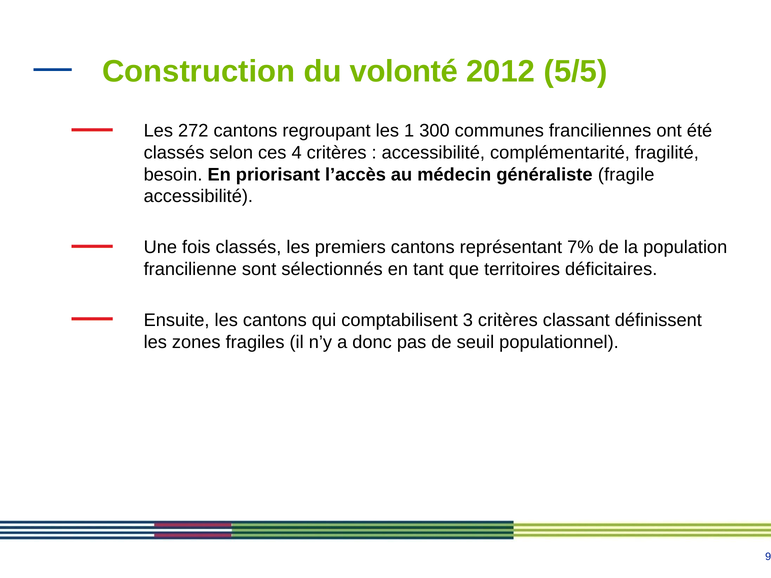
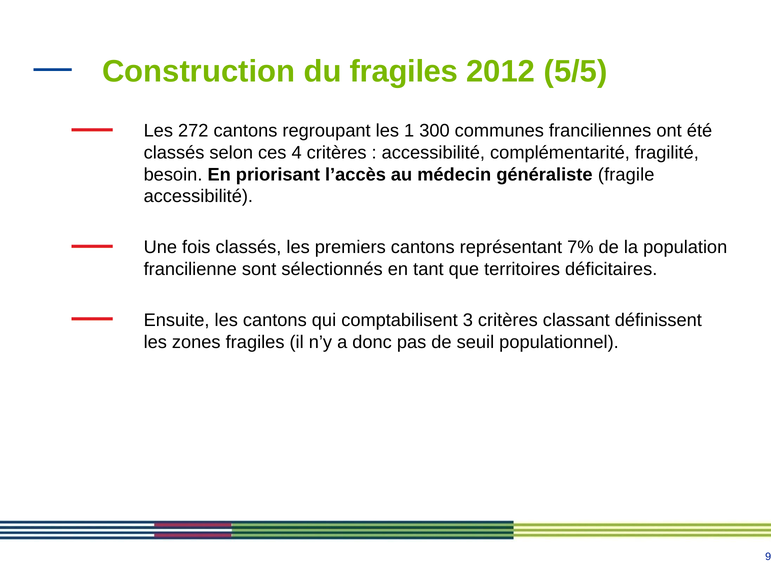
du volonté: volonté -> fragiles (404, 72)
